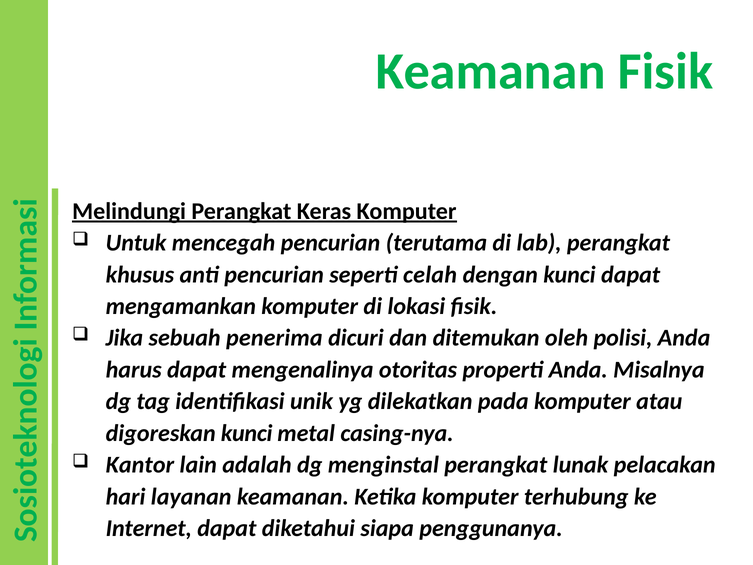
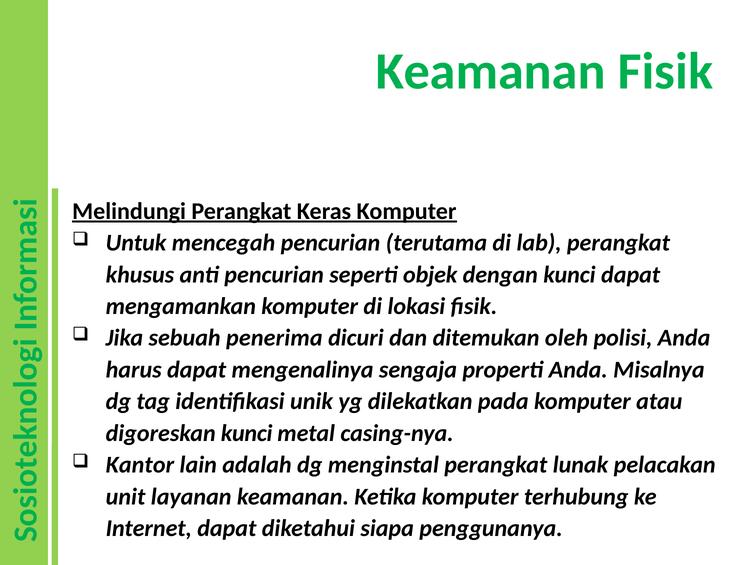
celah: celah -> objek (430, 274)
otoritas: otoritas -> sengaja (418, 370)
hari: hari -> unit (126, 496)
